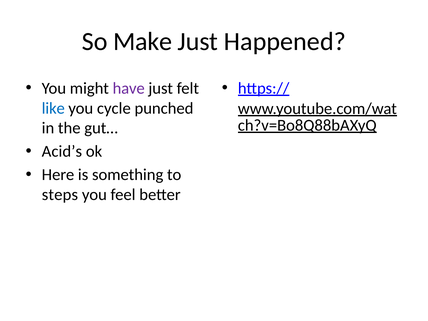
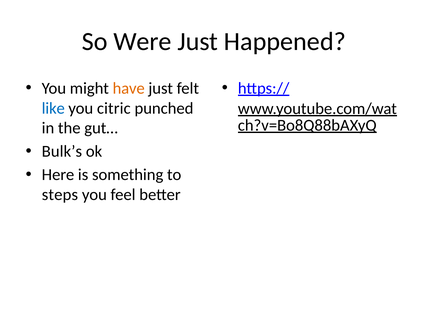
Make: Make -> Were (142, 41)
have colour: purple -> orange (129, 88)
cycle: cycle -> citric (114, 108)
Acid’s: Acid’s -> Bulk’s (62, 151)
